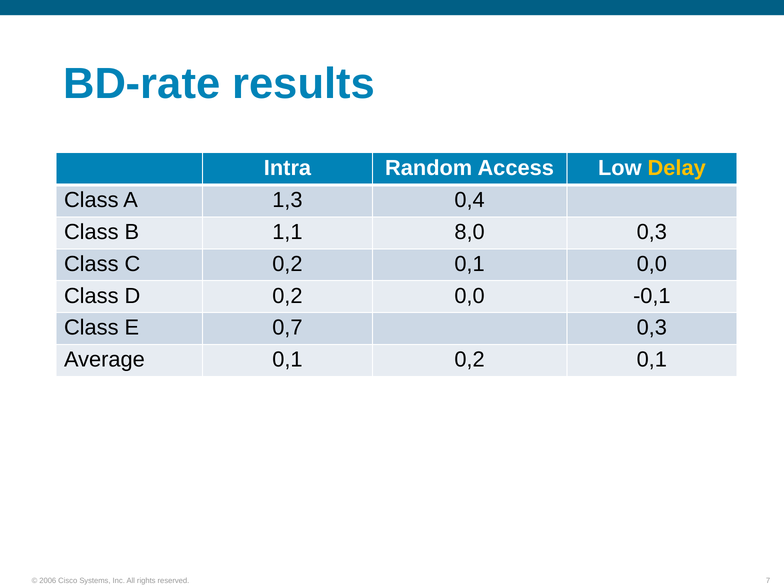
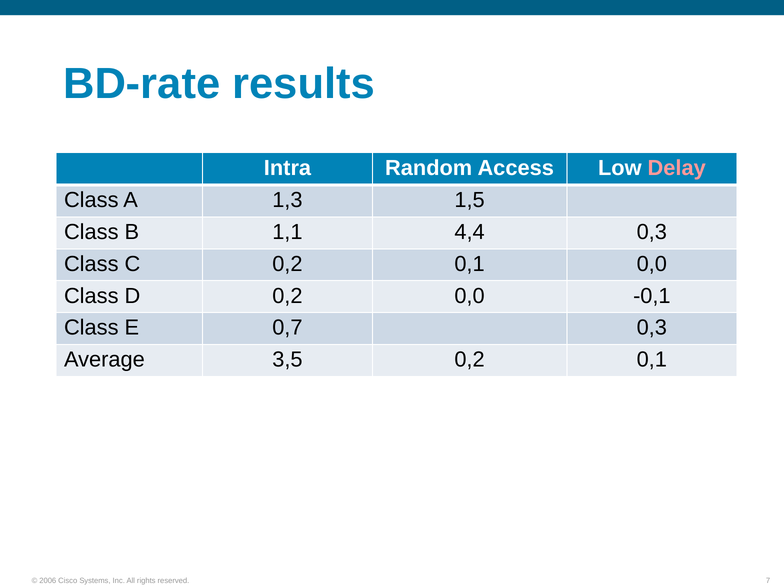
Delay colour: yellow -> pink (677, 168)
0,4: 0,4 -> 1,5 (470, 200)
8,0: 8,0 -> 4,4 (470, 232)
Average 0,1: 0,1 -> 3,5 (287, 360)
